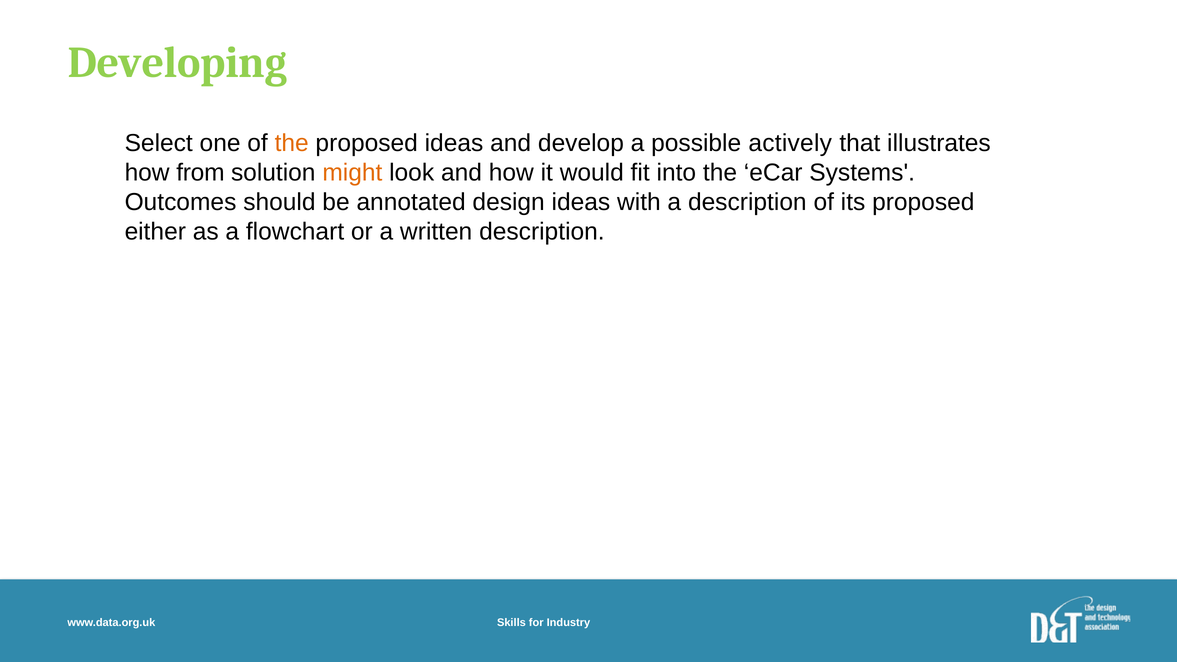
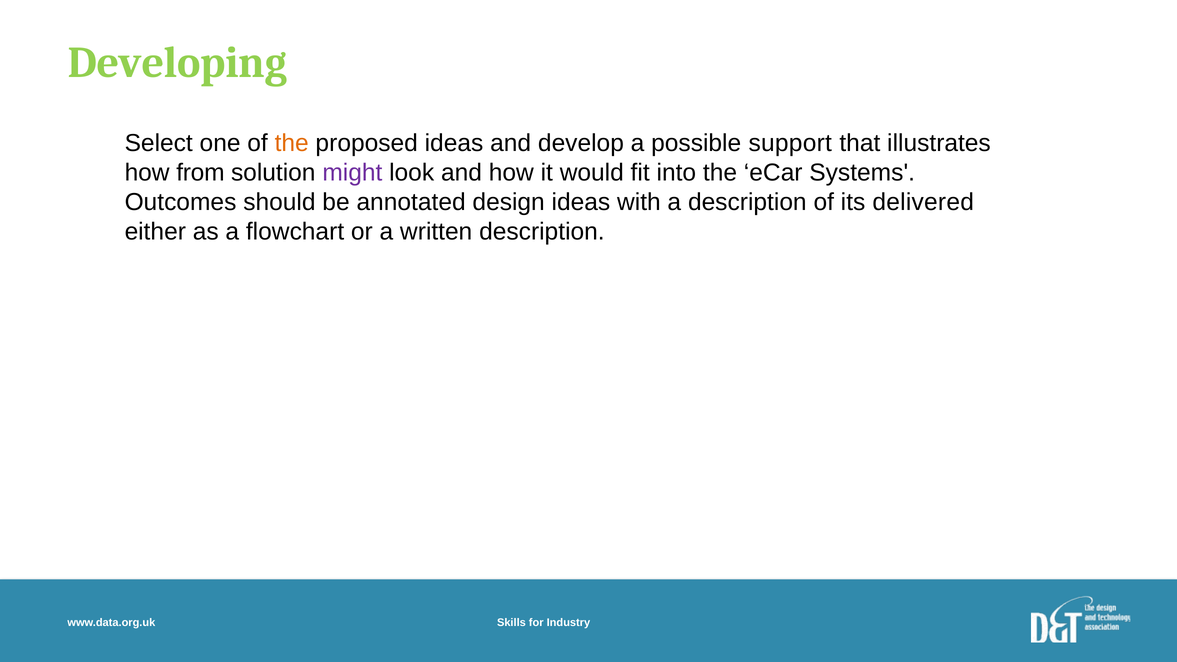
actively: actively -> support (790, 143)
might colour: orange -> purple (352, 173)
its proposed: proposed -> delivered (923, 202)
